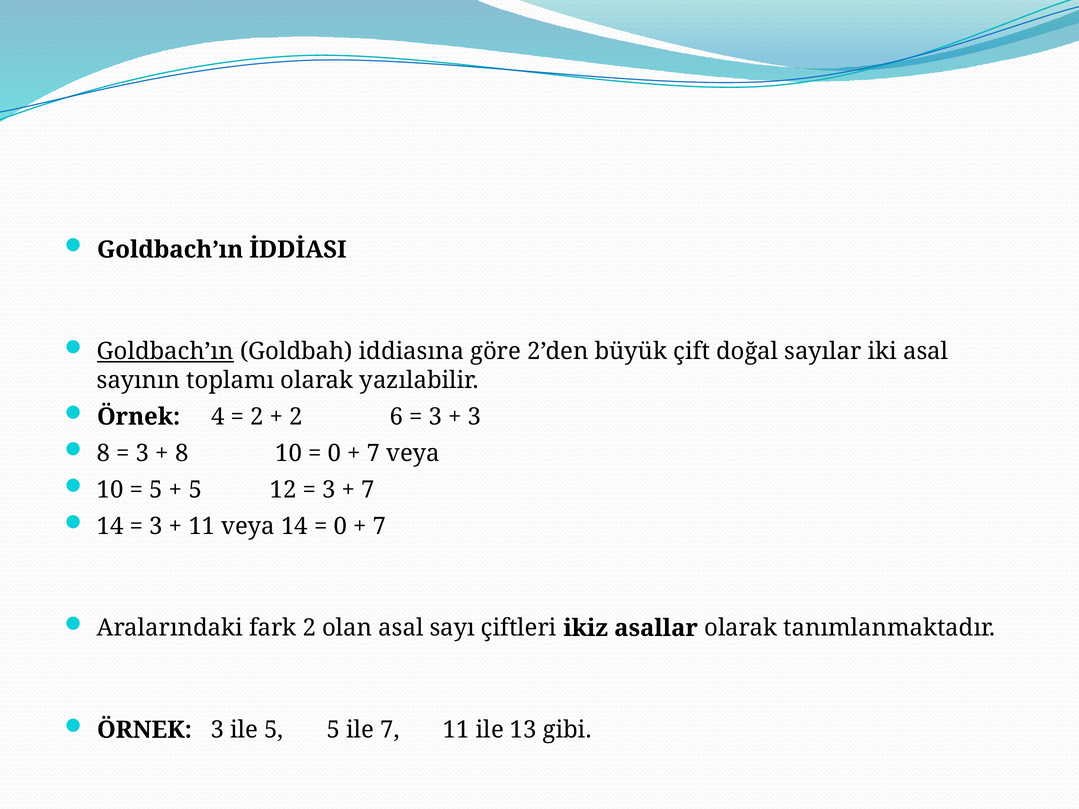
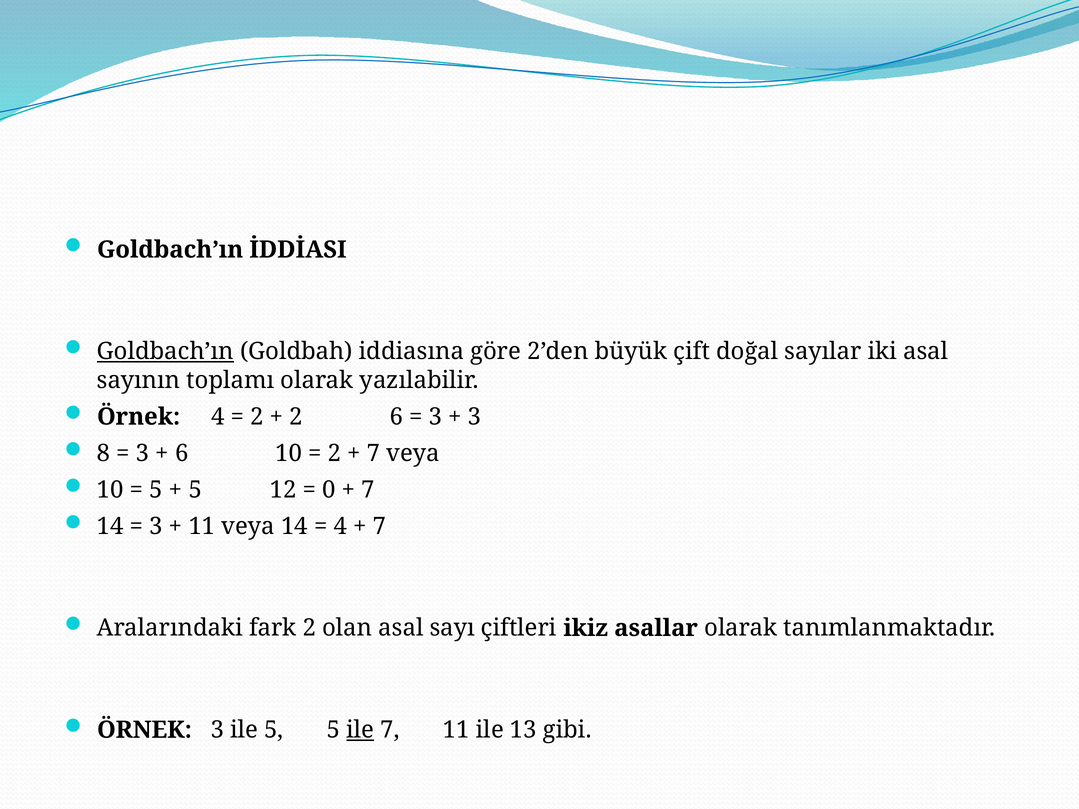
8: 8 -> 6 (182, 453)
0: 0 -> 2 (334, 453)
3: 3 -> 0 (329, 490)
0: 0 -> 4 (340, 526)
ile underline: none -> present (360, 730)
